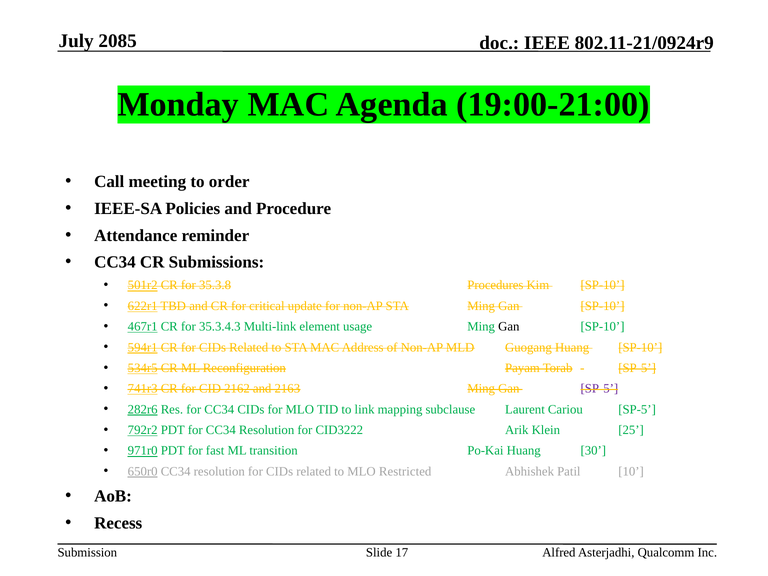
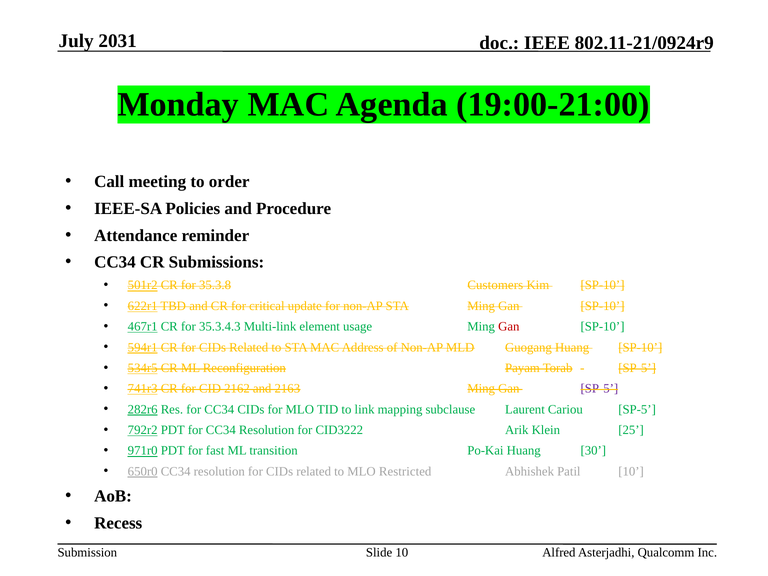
2085: 2085 -> 2031 (118, 41)
Procedures: Procedures -> Customers (495, 285)
Gan colour: black -> red (509, 327)
Slide 17: 17 -> 10 (402, 552)
